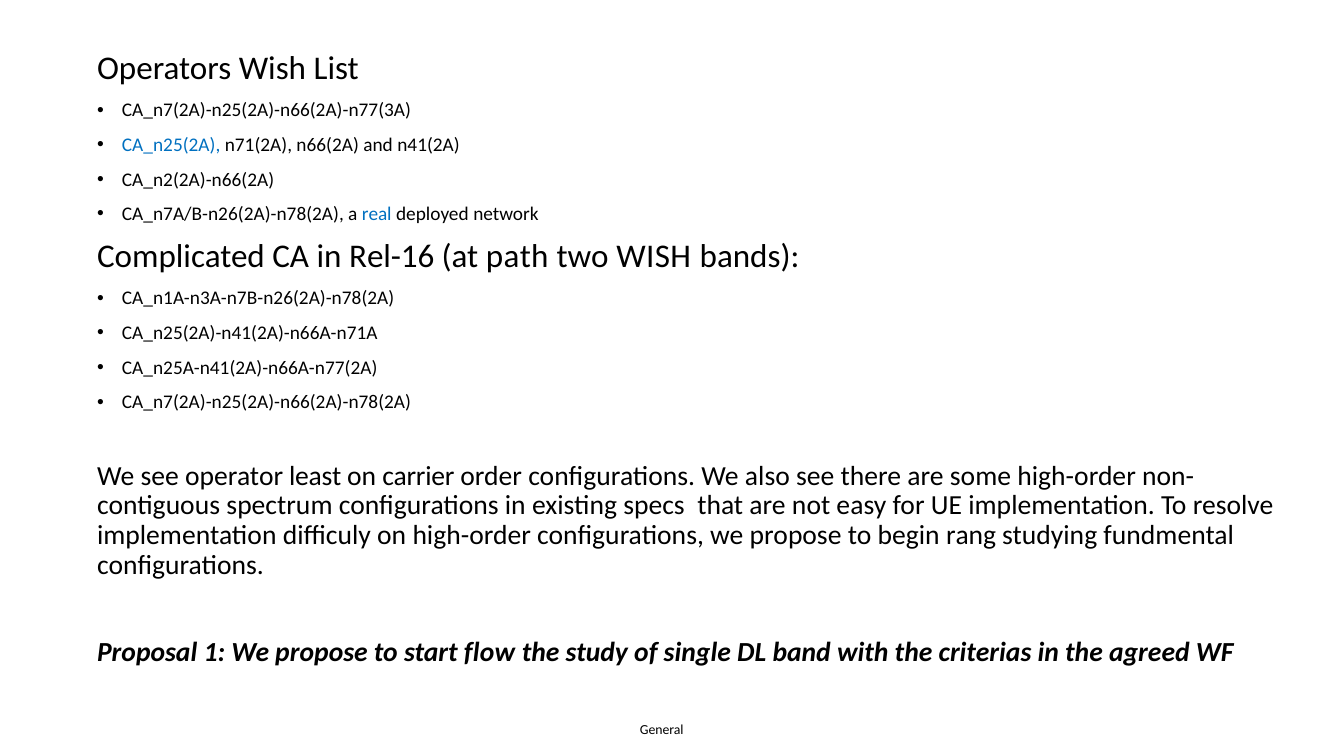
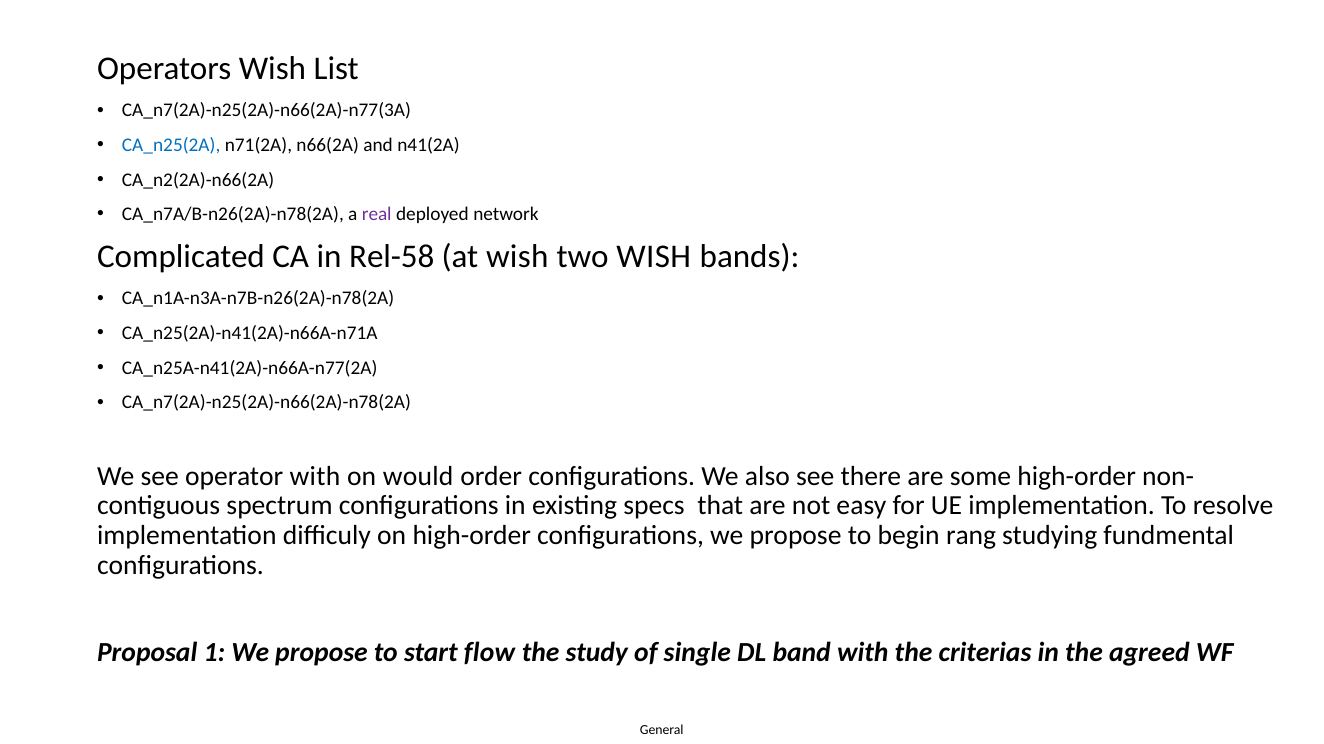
real colour: blue -> purple (377, 215)
Rel-16: Rel-16 -> Rel-58 (392, 257)
at path: path -> wish (517, 257)
operator least: least -> with (315, 477)
carrier: carrier -> would (418, 477)
